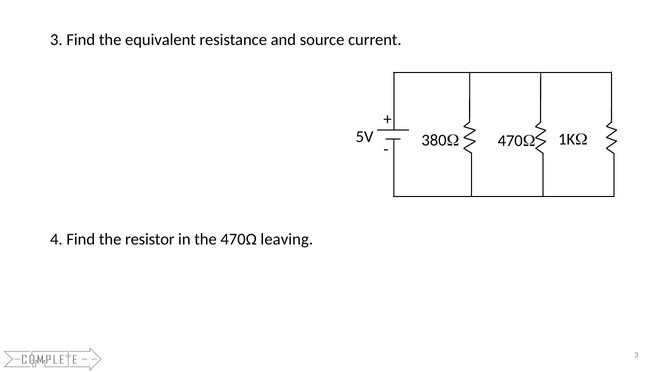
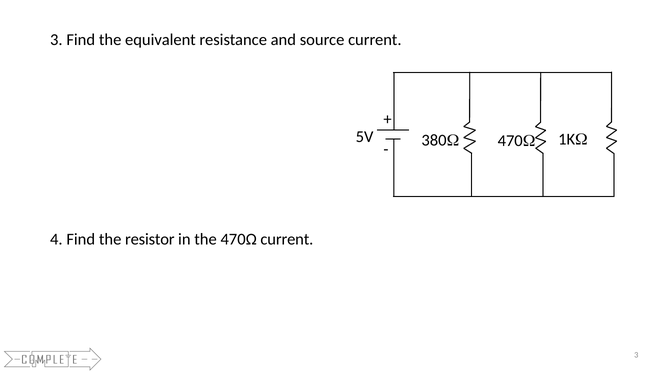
470Ω leaving: leaving -> current (287, 240)
